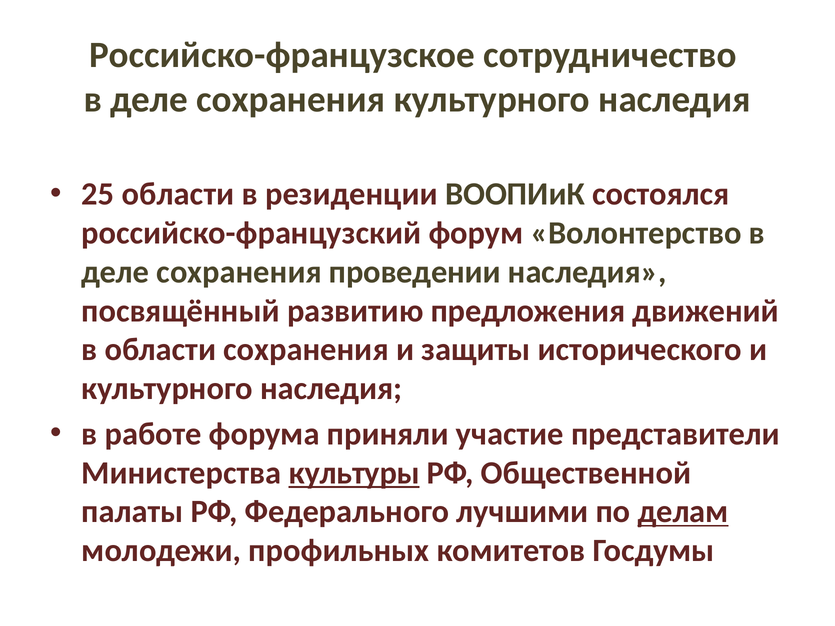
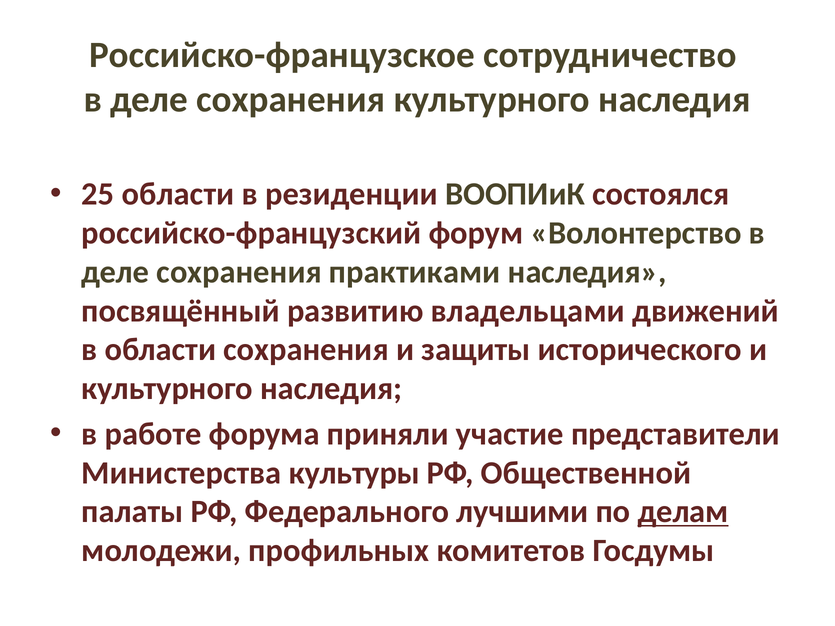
проведении: проведении -> практиками (415, 272)
предложения: предложения -> владельцами (528, 311)
культуры underline: present -> none (354, 473)
